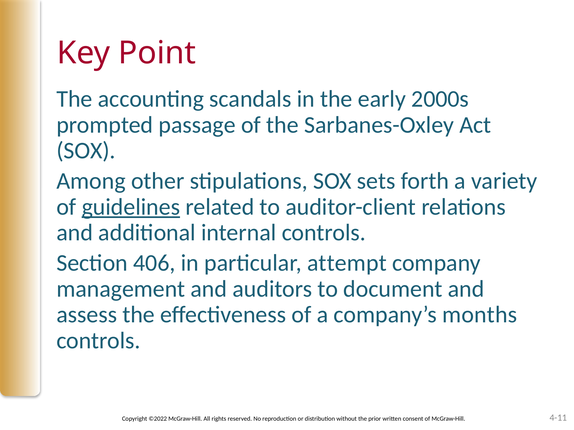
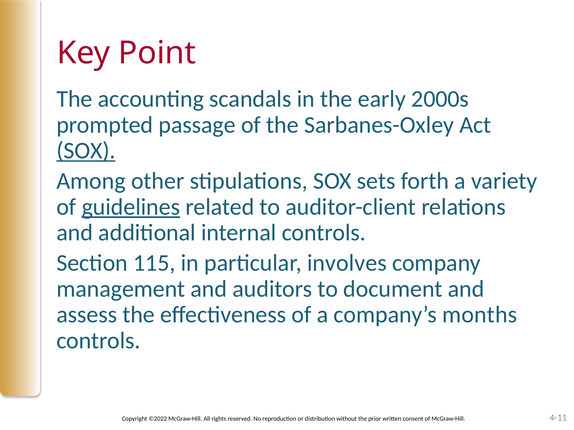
SOX underline: none -> present (86, 151)
406: 406 -> 115 (154, 263)
attempt: attempt -> involves (347, 263)
